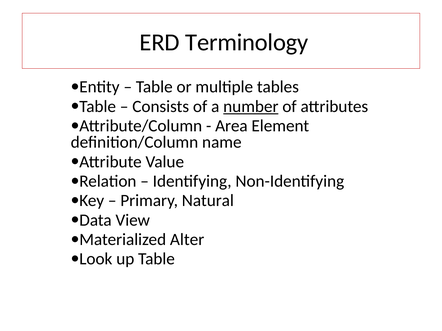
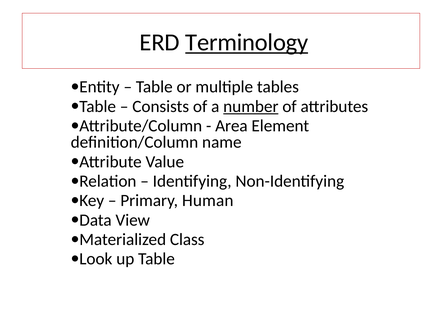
Terminology underline: none -> present (247, 43)
Natural: Natural -> Human (208, 201)
Alter: Alter -> Class (187, 240)
